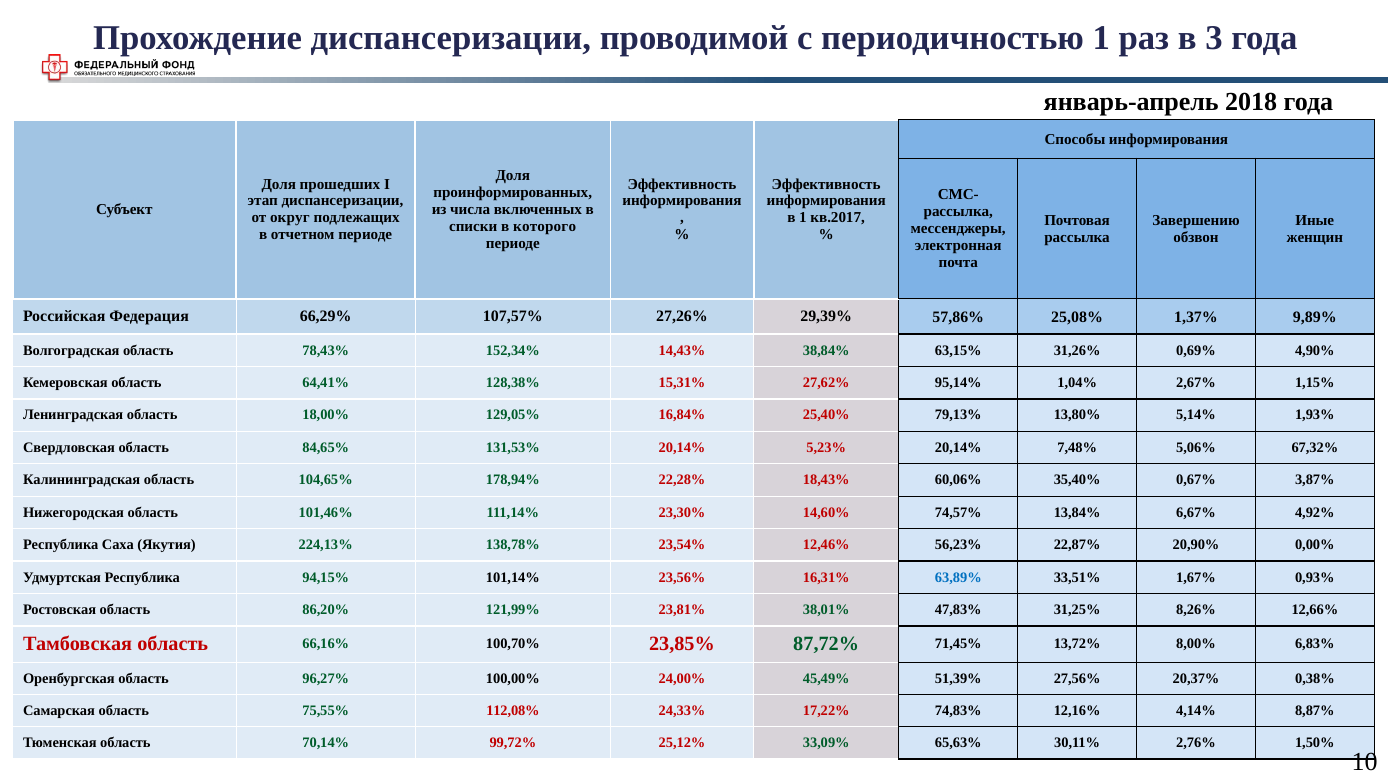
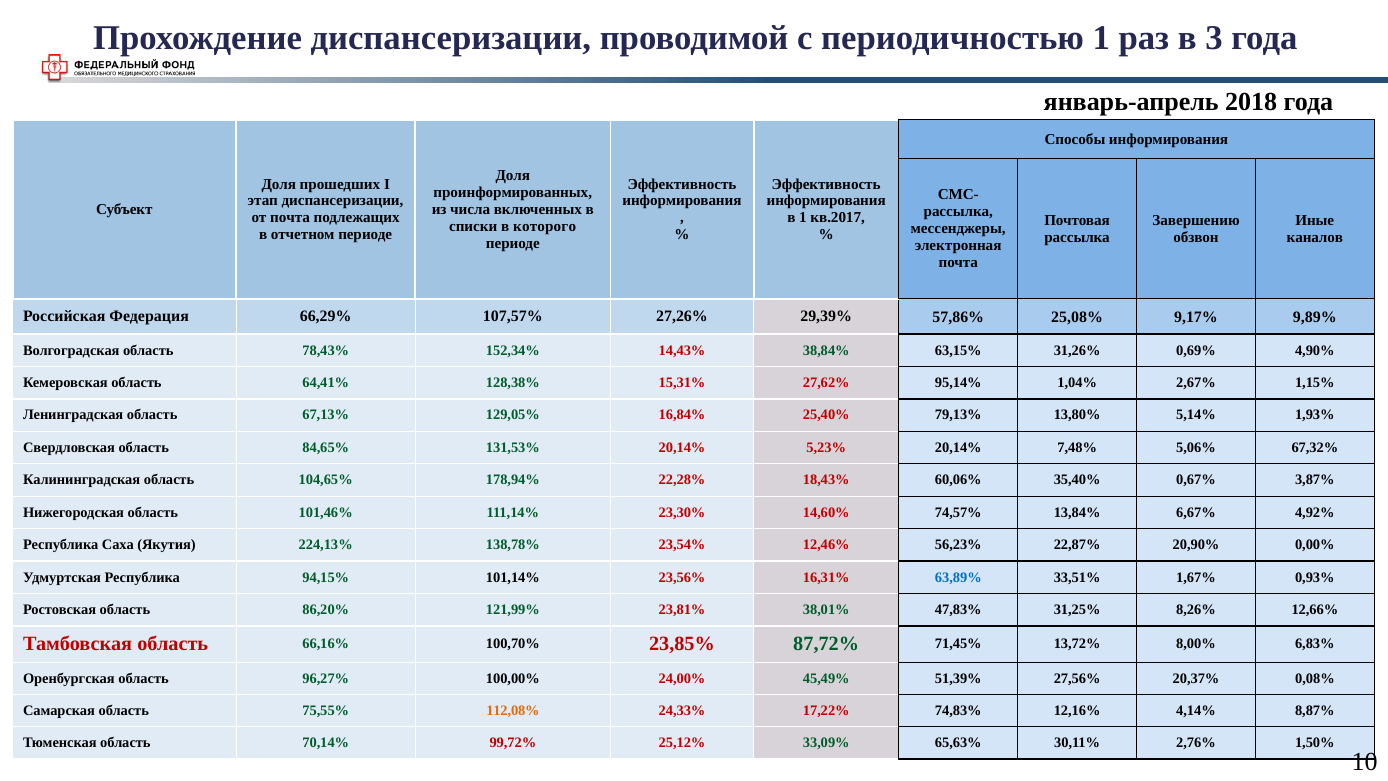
от округ: округ -> почта (290, 218)
женщин: женщин -> каналов (1315, 237)
1,37%: 1,37% -> 9,17% (1196, 317)
18,00%: 18,00% -> 67,13% (326, 415)
0,38%: 0,38% -> 0,08% (1315, 678)
112,08% colour: red -> orange (513, 710)
